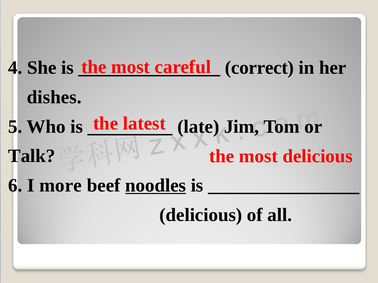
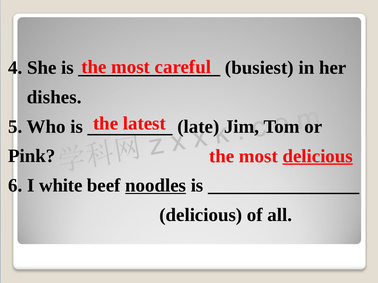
correct: correct -> busiest (259, 68)
Talk: Talk -> Pink (32, 156)
delicious underline: none -> present (318, 156)
more: more -> white (61, 186)
